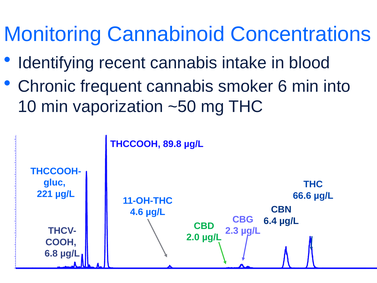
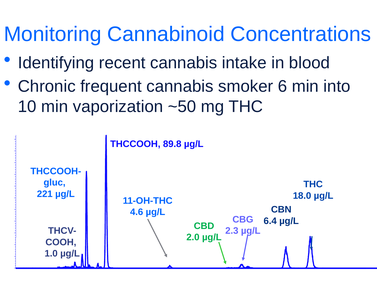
66.6: 66.6 -> 18.0 (302, 196)
6.8: 6.8 -> 1.0 (51, 253)
